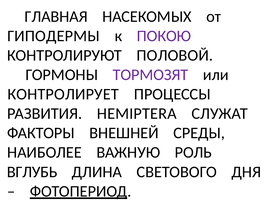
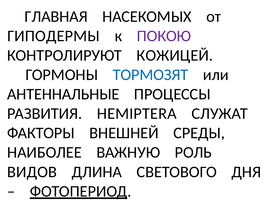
ПОЛОВОЙ: ПОЛОВОЙ -> КОЖИЦЕЙ (175, 56)
ТОРМОЗЯТ colour: purple -> blue (150, 75)
КОНТРОЛИРУЕТ: КОНТРОЛИРУЕТ -> АНТЕННАЛЬНЫЕ (63, 94)
ВГЛУБЬ: ВГЛУБЬ -> ВИДОВ (32, 172)
